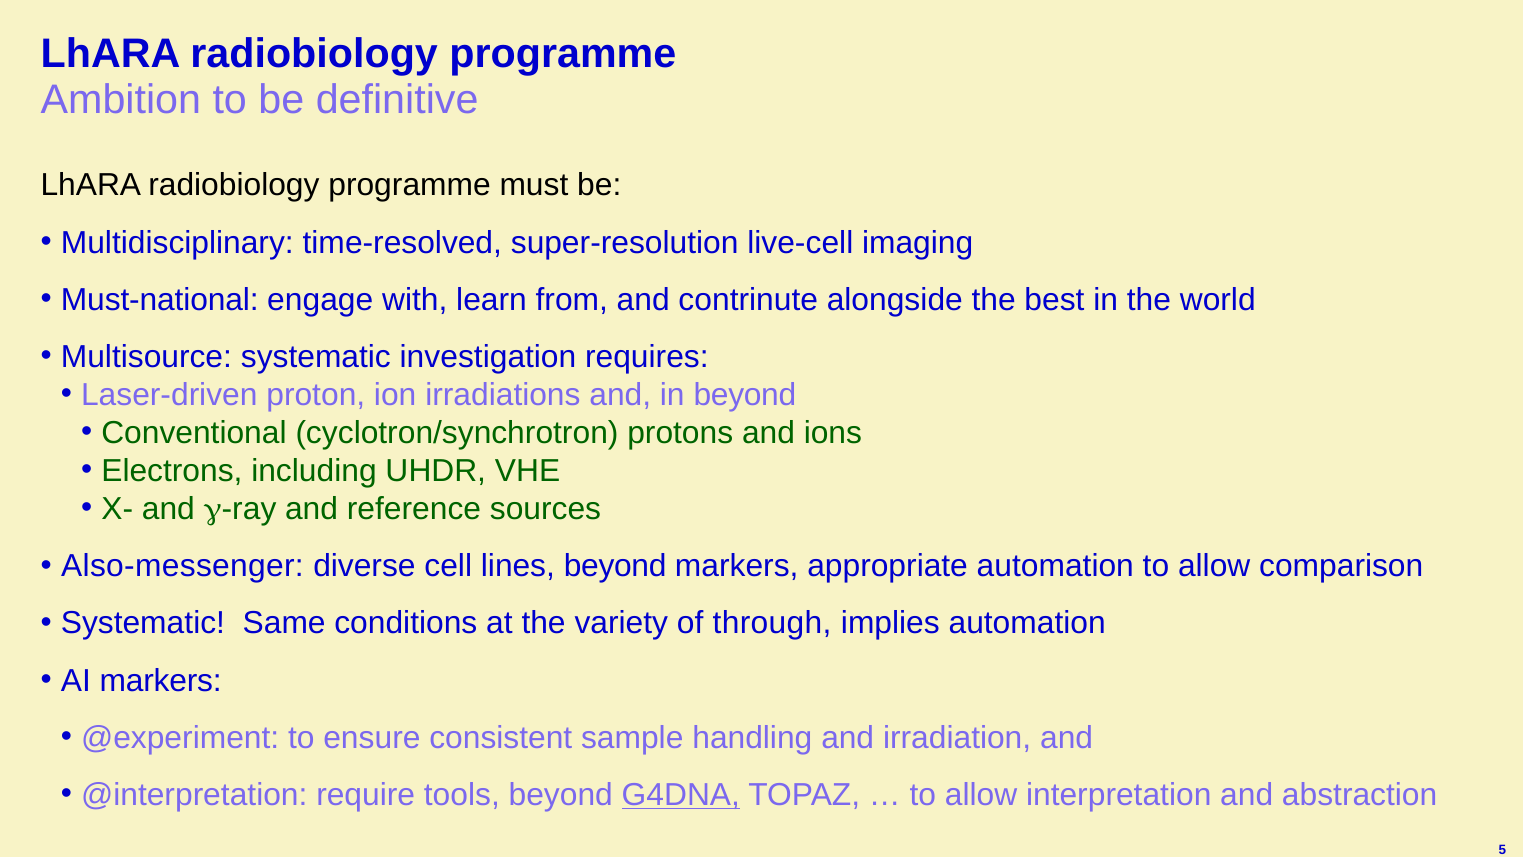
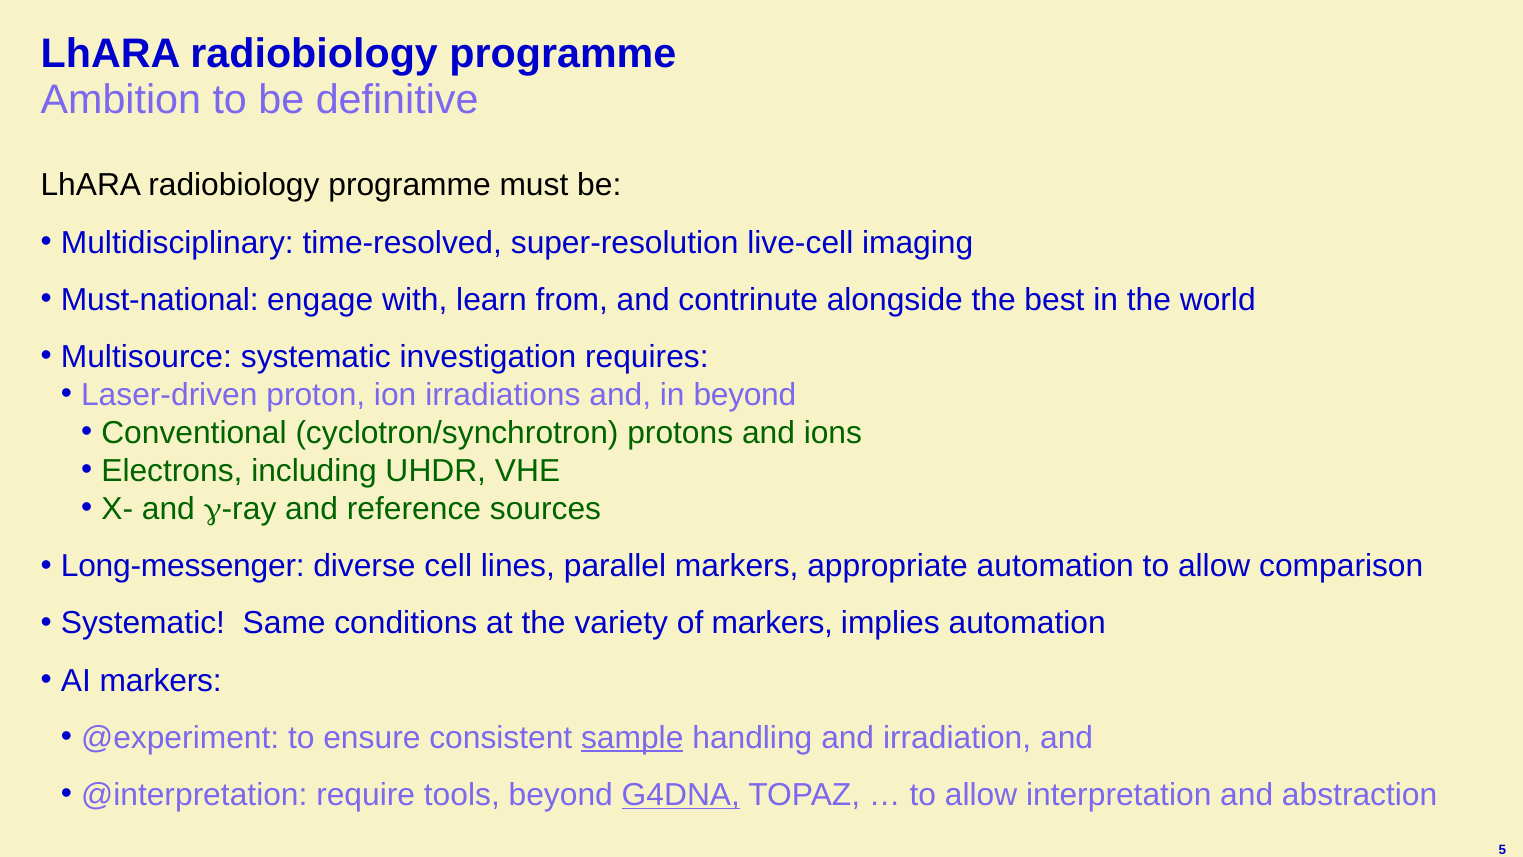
Also-messenger: Also-messenger -> Long-messenger (183, 566)
lines beyond: beyond -> parallel (615, 566)
of through: through -> markers (772, 623)
sample underline: none -> present (632, 737)
